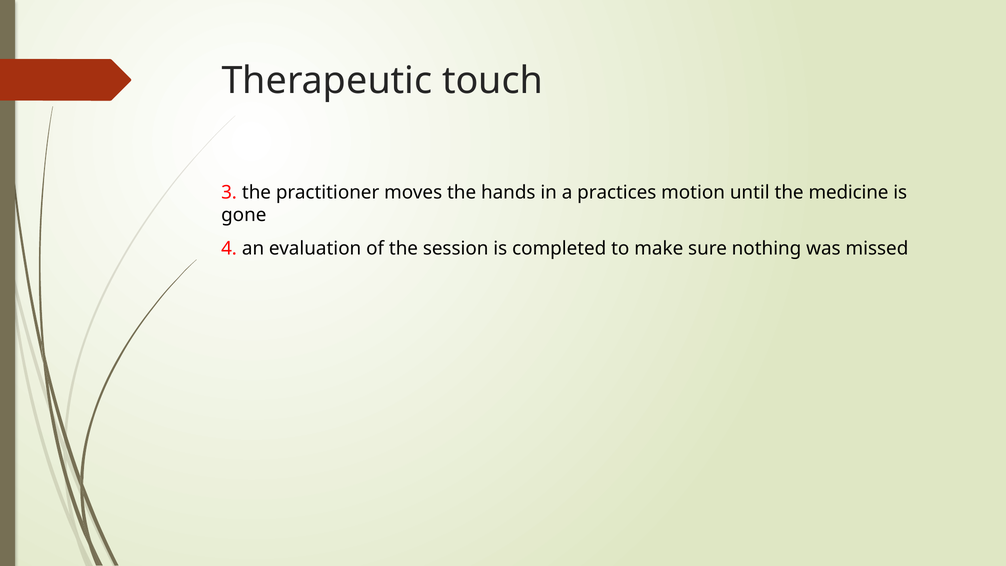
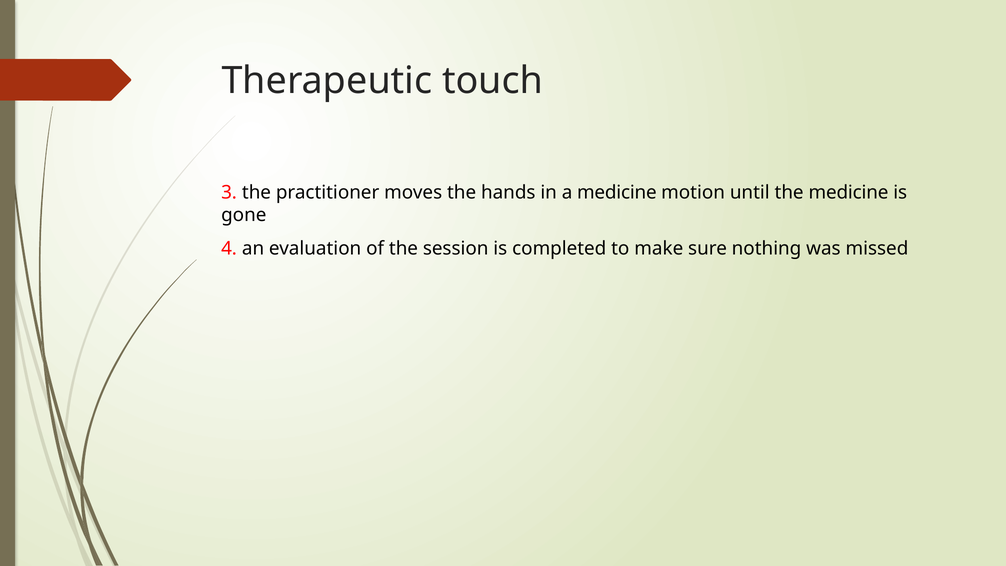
a practices: practices -> medicine (617, 192)
